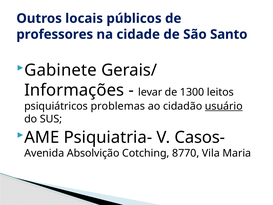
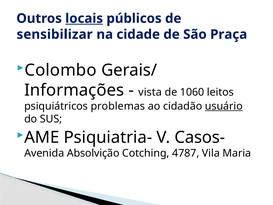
locais underline: none -> present (84, 18)
professores: professores -> sensibilizar (55, 34)
Santo: Santo -> Praça (229, 34)
Gabinete: Gabinete -> Colombo (61, 70)
levar: levar -> vista (150, 92)
1300: 1300 -> 1060 (192, 92)
8770: 8770 -> 4787 (186, 153)
